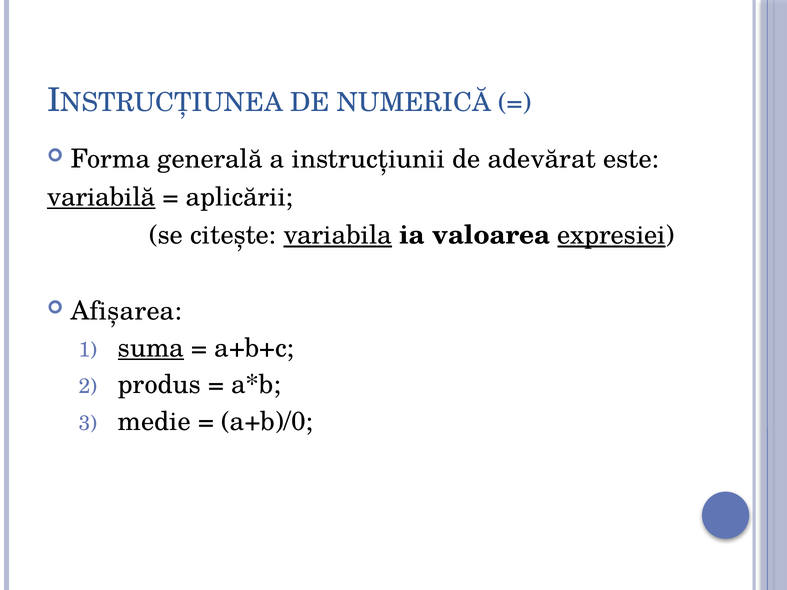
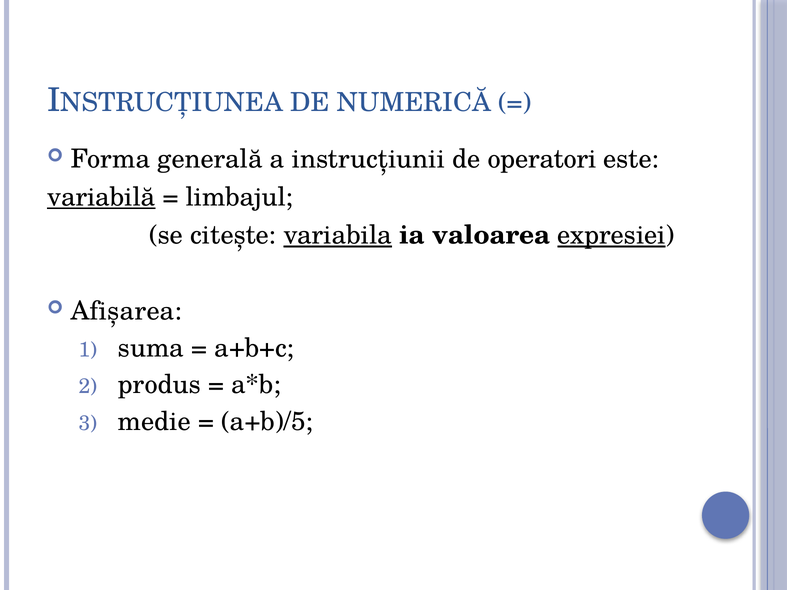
adevărat: adevărat -> operatori (542, 159)
aplicării: aplicării -> limbajul (240, 197)
suma underline: present -> none (151, 348)
a+b)/0: a+b)/0 -> a+b)/5 (267, 422)
